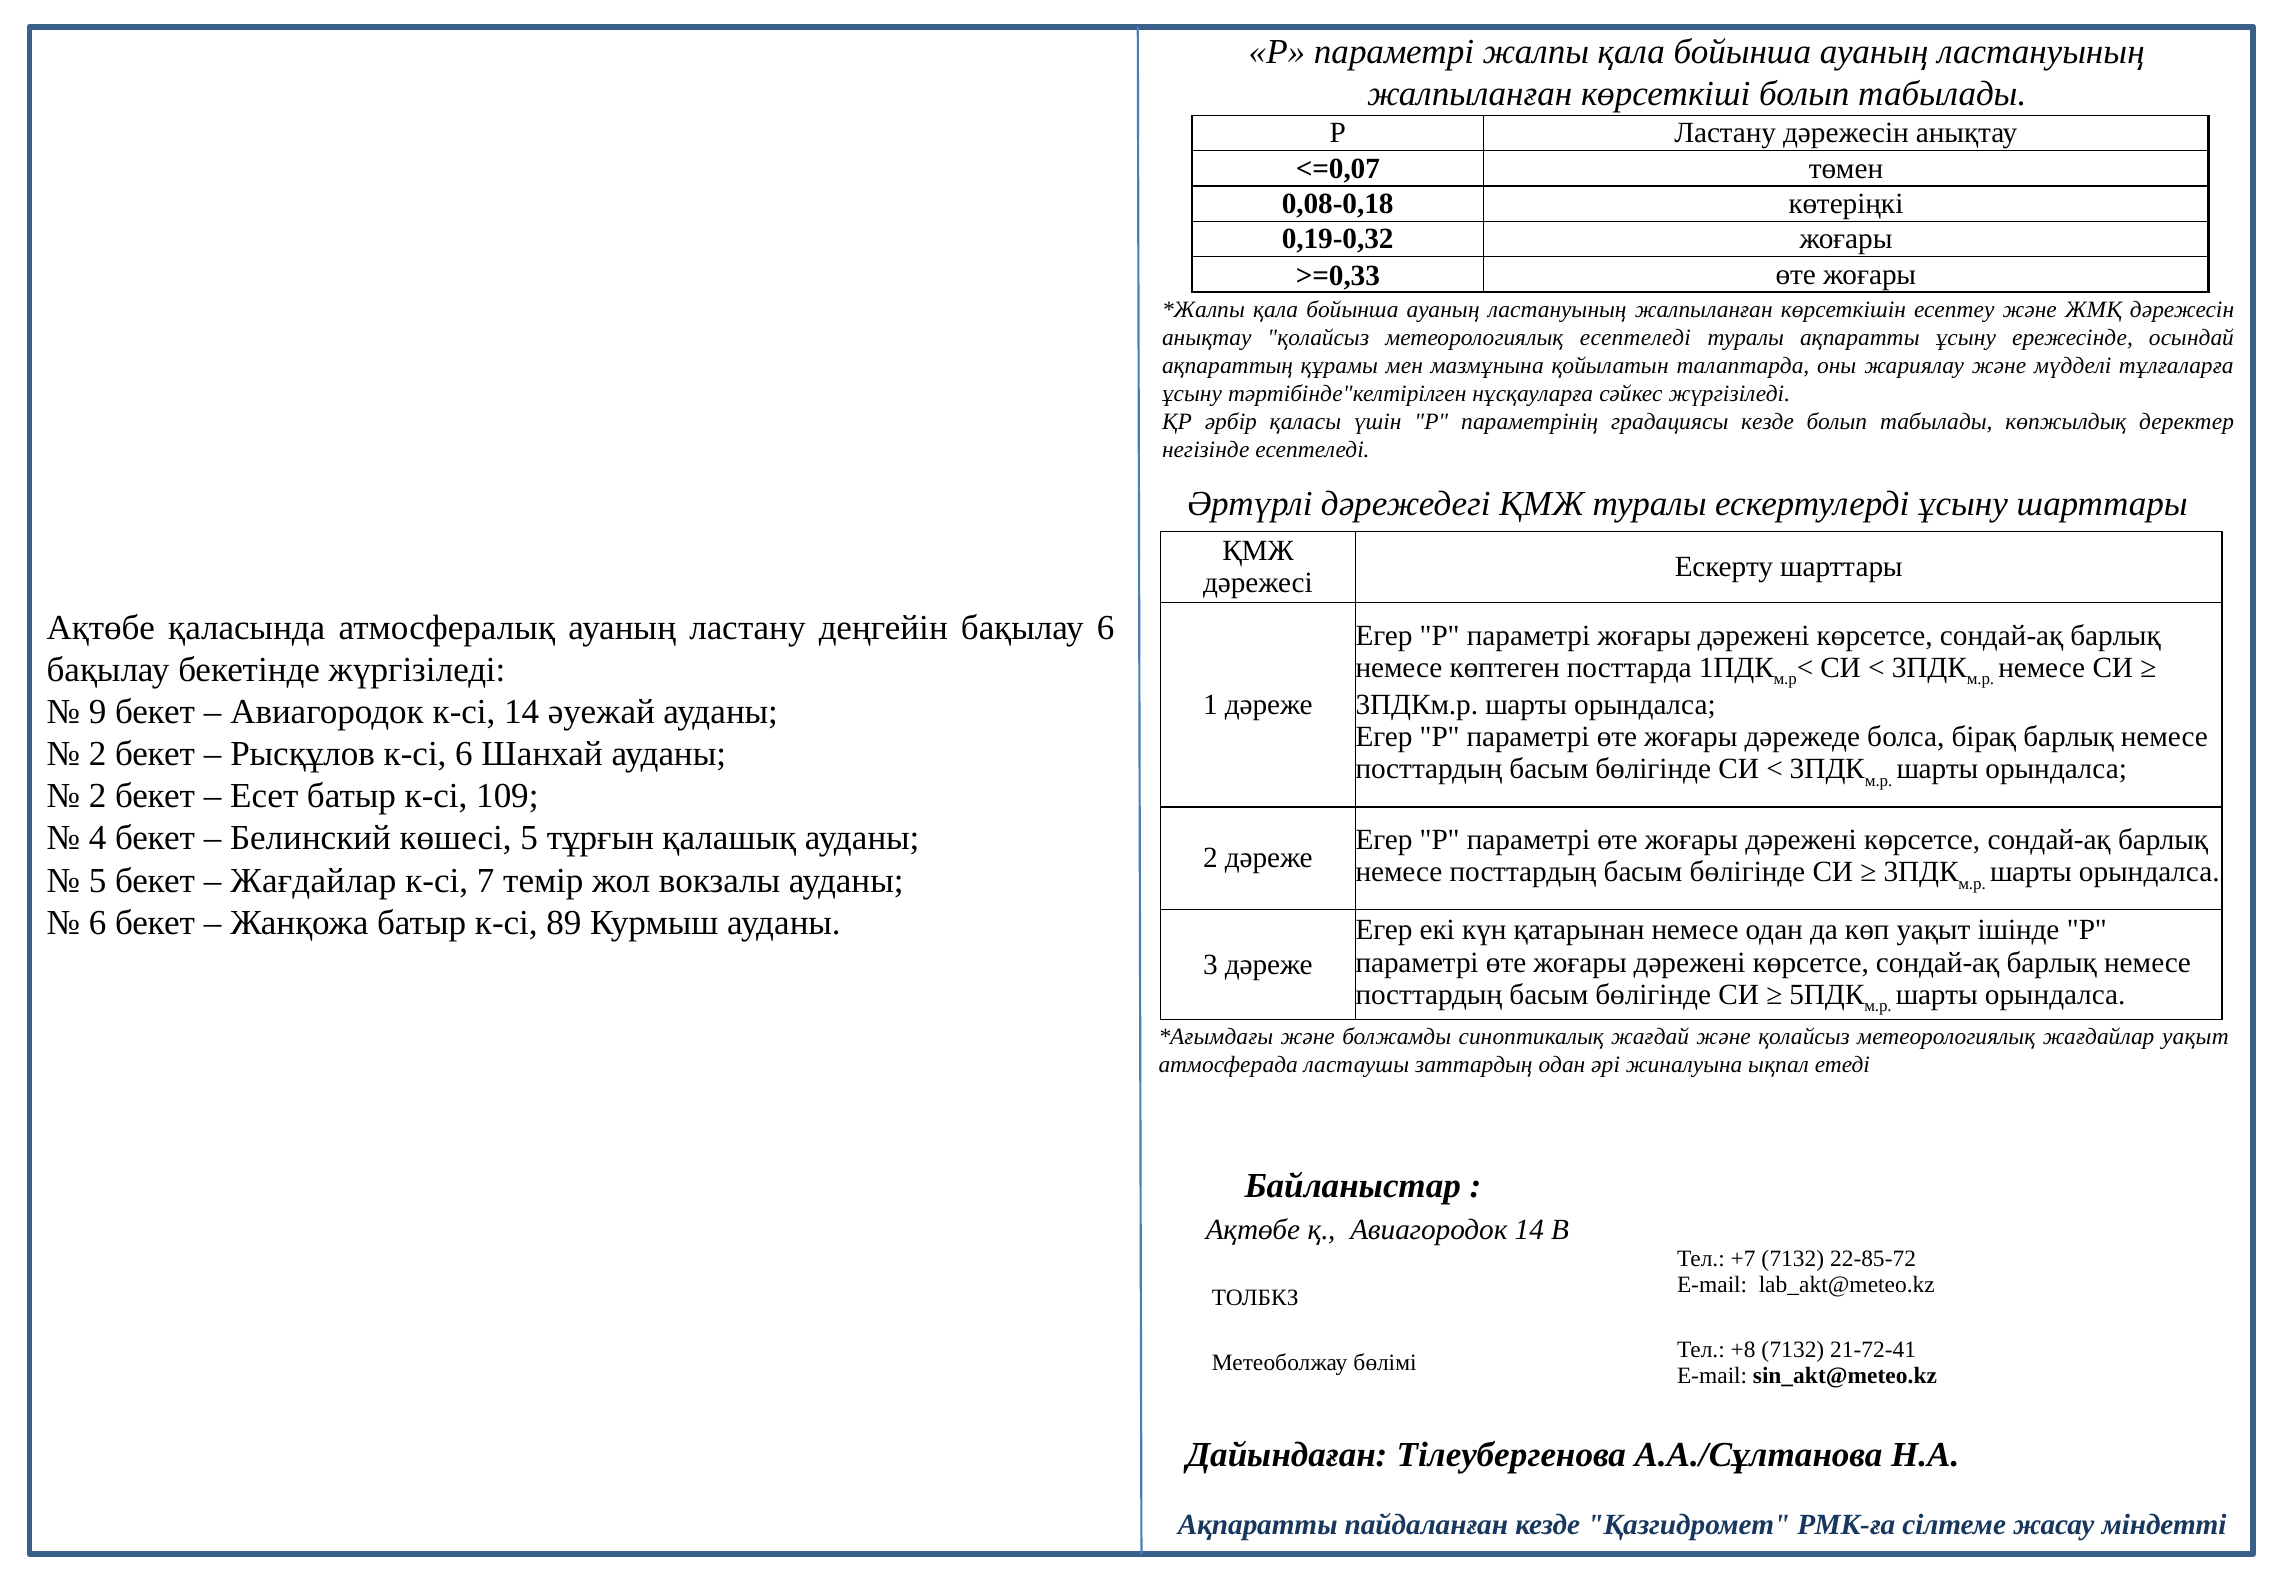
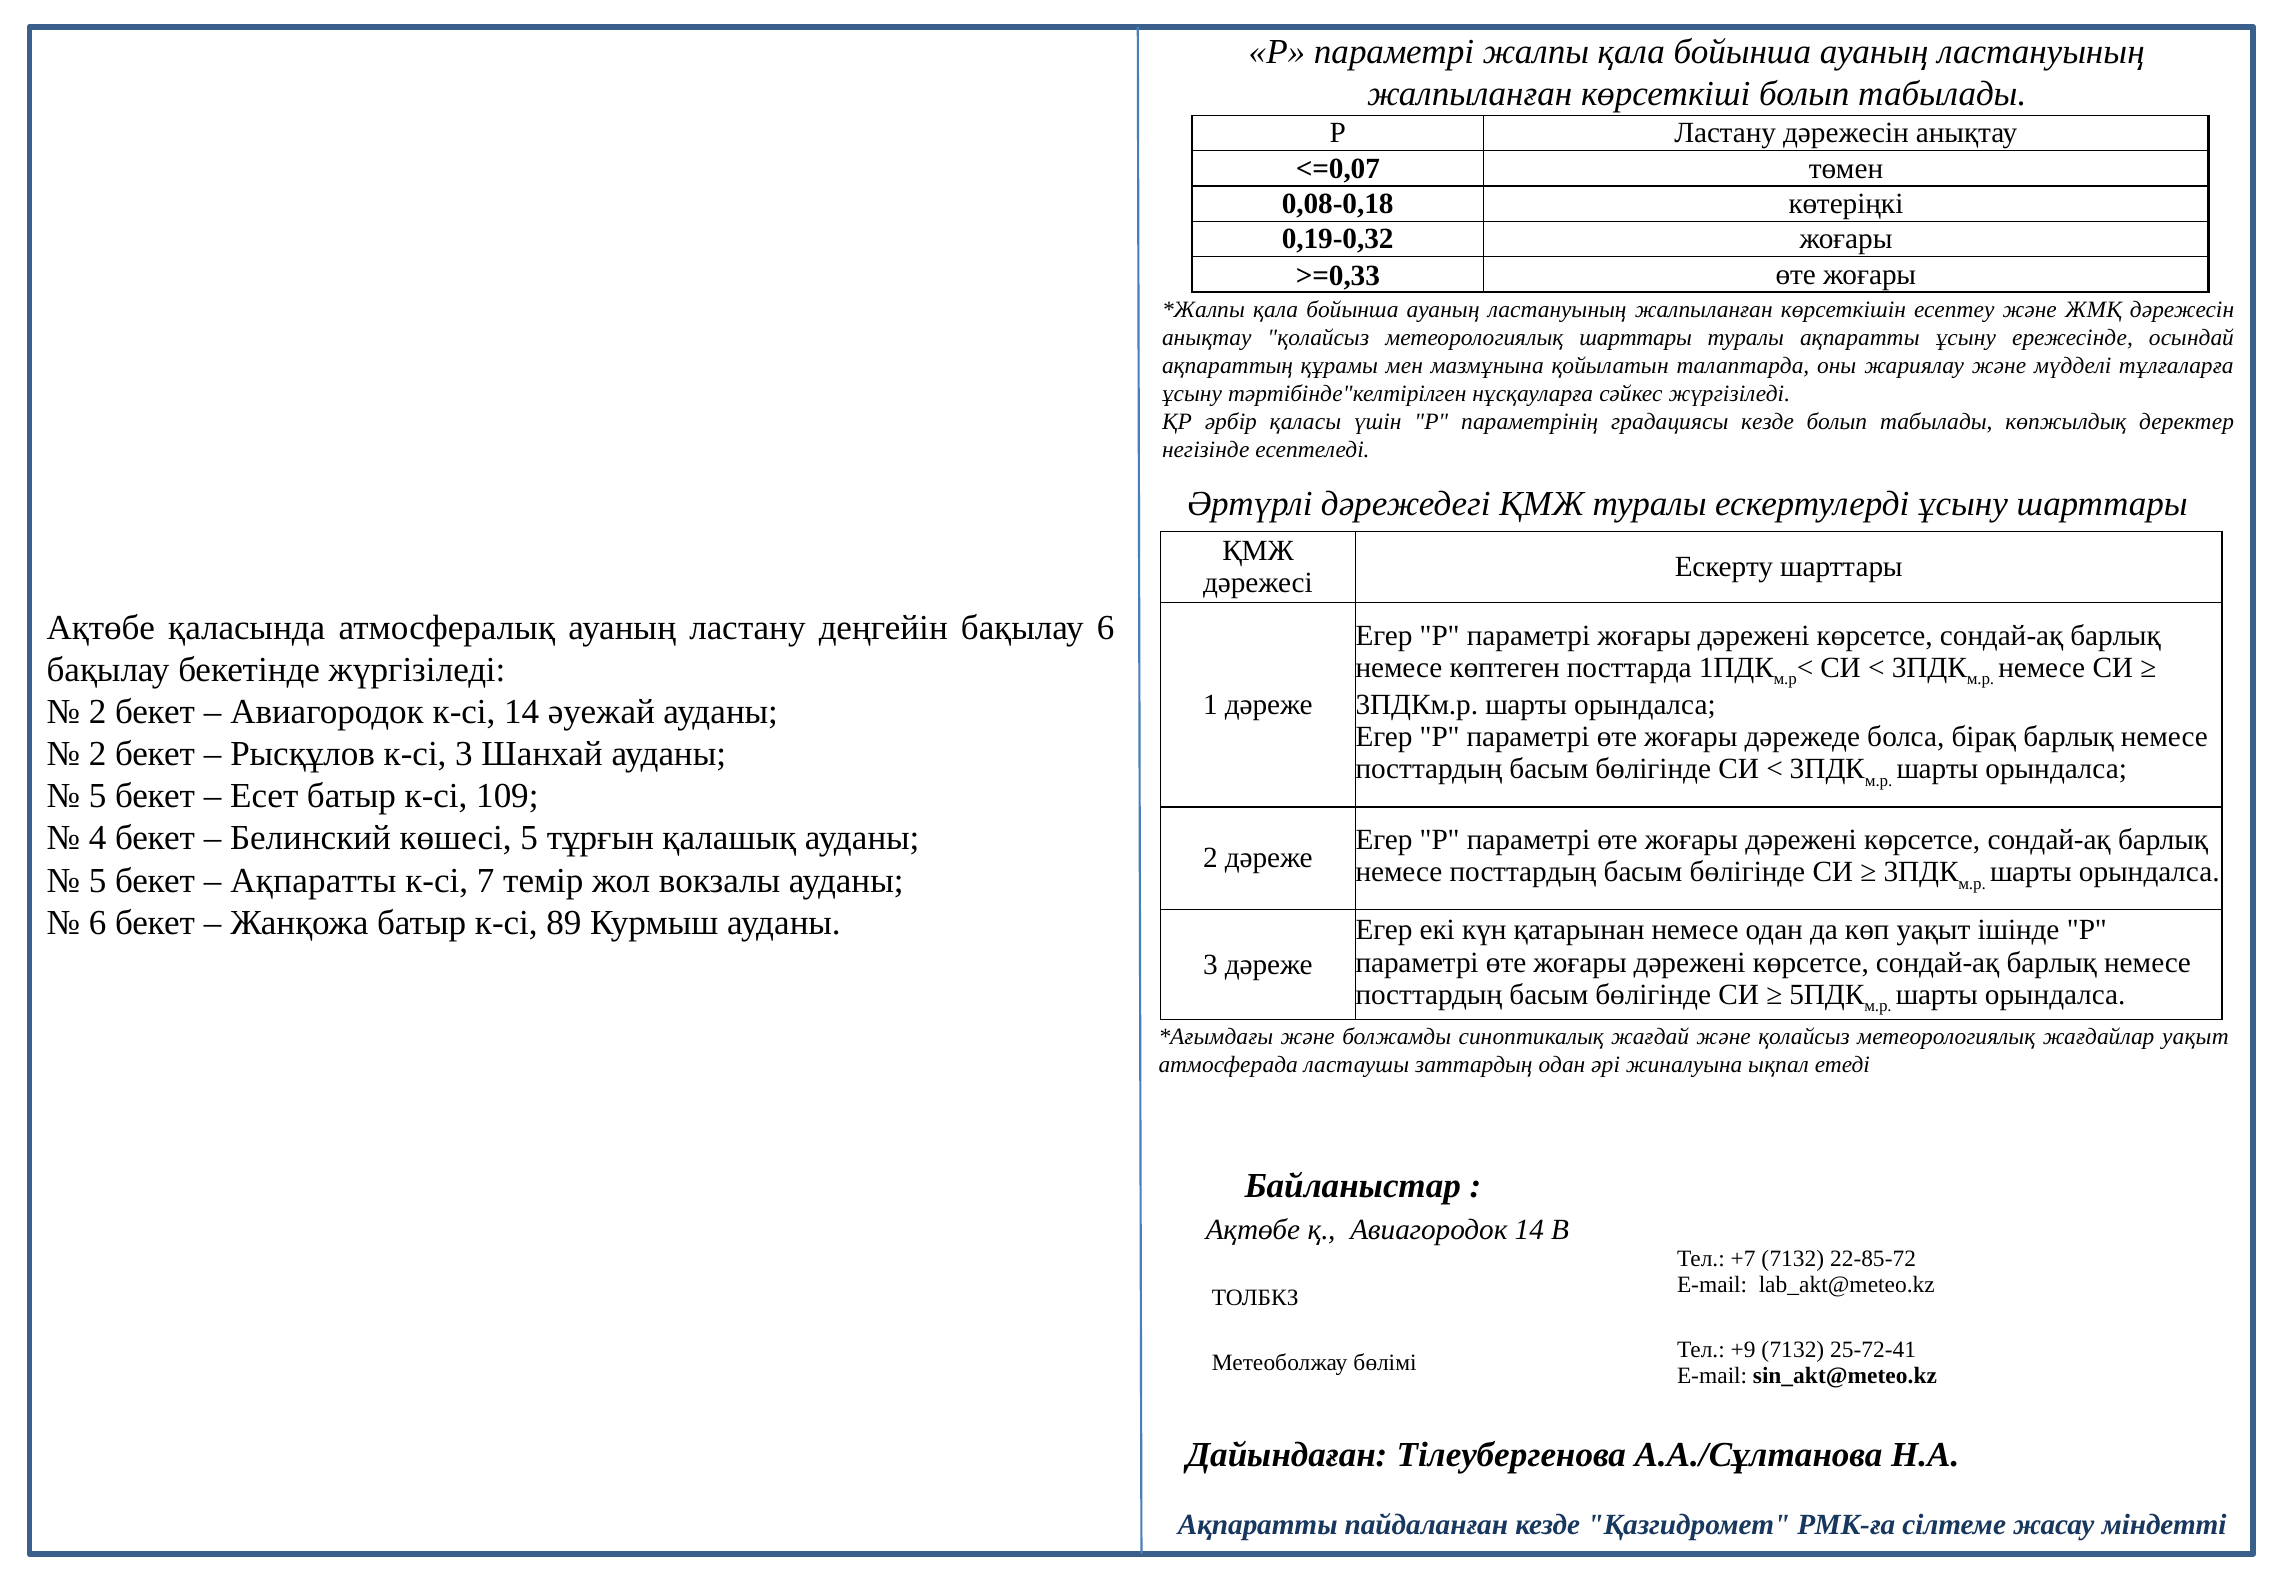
метеорологиялық есептеледі: есептеледі -> шарттары (1636, 338)
9: 9 -> 2 (98, 712)
к-сі 6: 6 -> 3 (464, 754)
2: 2 -> 5 (98, 796)
Жағдайлар: Жағдайлар -> Ақпаратты (313, 880)
+8: +8 -> +9 (1743, 1350)
21-72-41: 21-72-41 -> 25-72-41 (1873, 1350)
